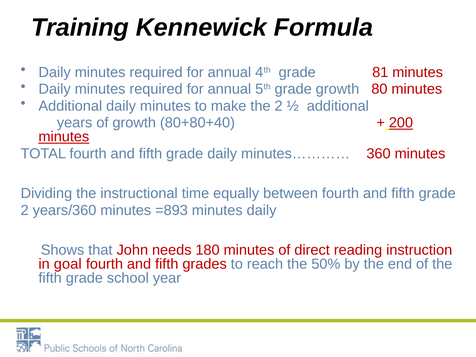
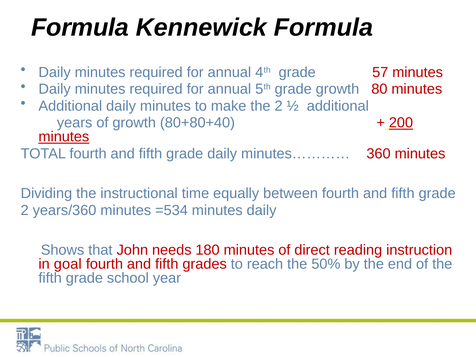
Training: Training -> Formula (80, 28)
81: 81 -> 57 (380, 72)
=893: =893 -> =534 (172, 210)
